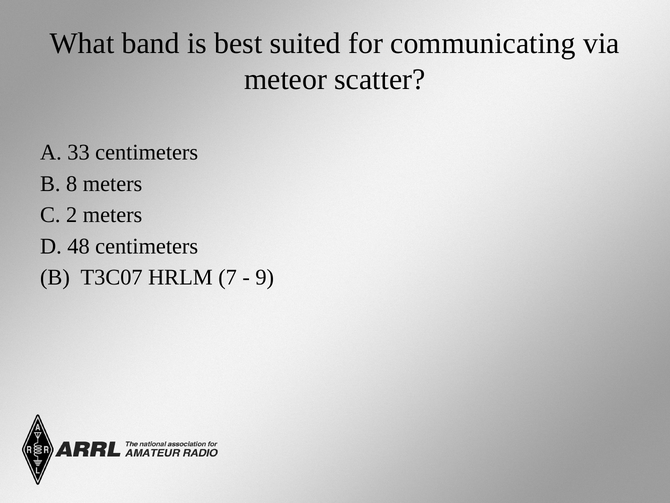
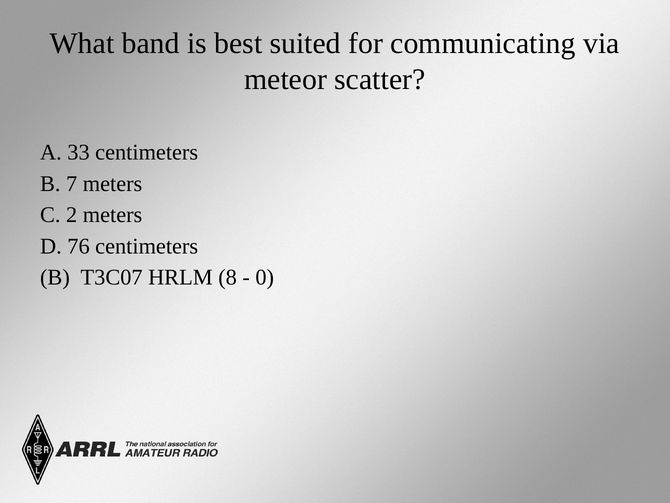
8: 8 -> 7 (72, 184)
48: 48 -> 76 (79, 246)
7: 7 -> 8 (228, 277)
9: 9 -> 0 (265, 277)
